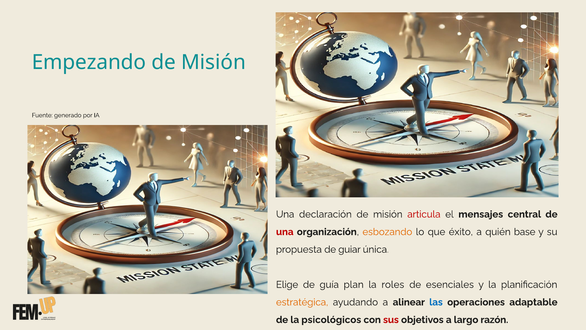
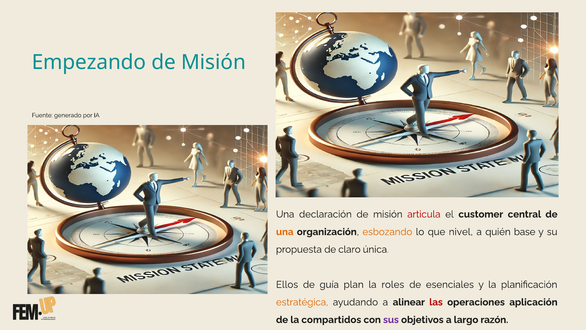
mensajes: mensajes -> customer (481, 214)
una colour: red -> orange (285, 232)
éxito: éxito -> nivel (461, 232)
guiar: guiar -> claro (349, 249)
Elige: Elige -> Ellos (287, 284)
las colour: blue -> red (436, 302)
adaptable: adaptable -> aplicación (533, 302)
psicológicos: psicológicos -> compartidos (331, 319)
sus colour: red -> purple (391, 319)
